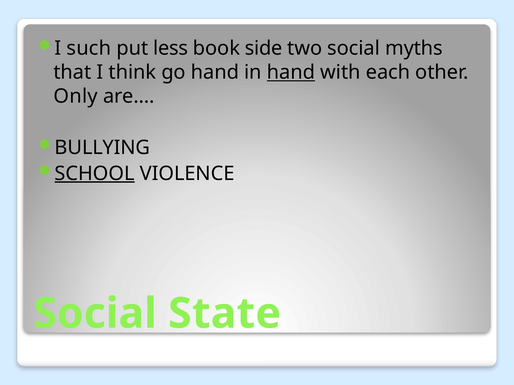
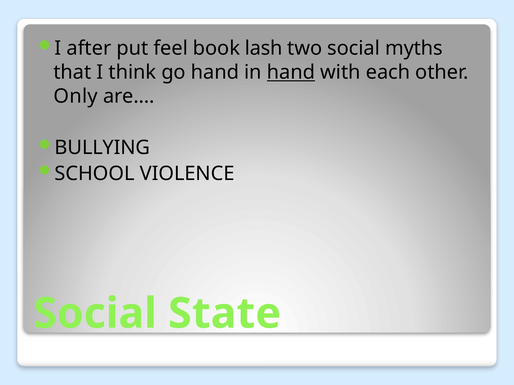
such: such -> after (89, 48)
less: less -> feel (171, 48)
side: side -> lash (264, 48)
SCHOOL underline: present -> none (95, 174)
